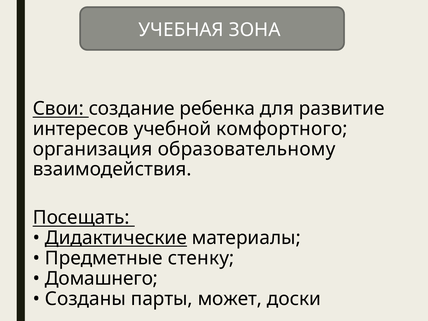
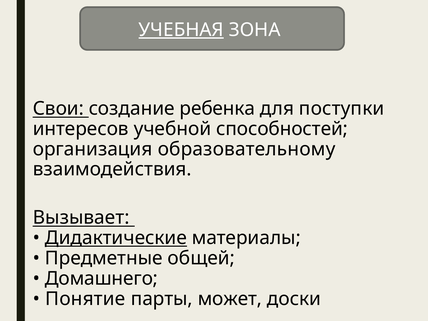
УЧЕБНАЯ underline: none -> present (181, 30)
развитие: развитие -> поступки (342, 108)
комфортного: комфортного -> способностей (282, 129)
Посещать: Посещать -> Вызывает (81, 218)
стенку: стенку -> общей (201, 258)
Созданы: Созданы -> Понятие (85, 299)
